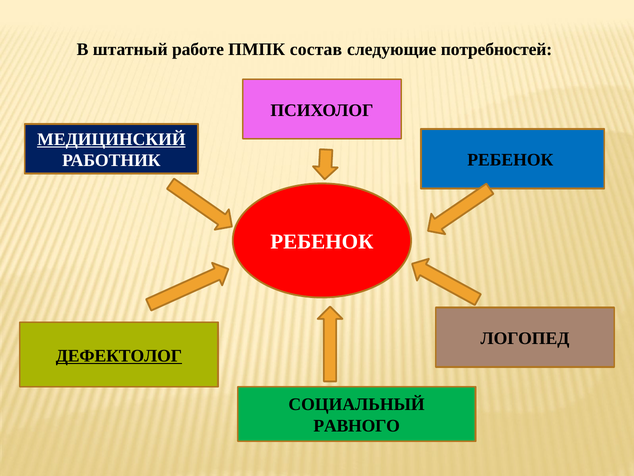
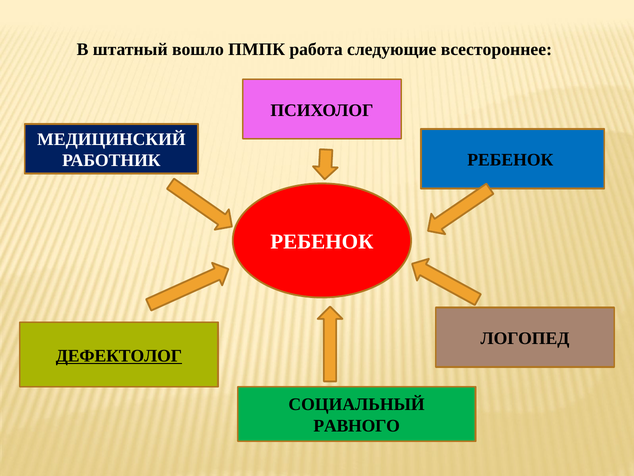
работе: работе -> вошло (198, 50)
состав: состав -> работа (316, 50)
потребностей: потребностей -> всестороннее (496, 50)
МЕДИЦИНСКИЙ underline: present -> none (111, 139)
